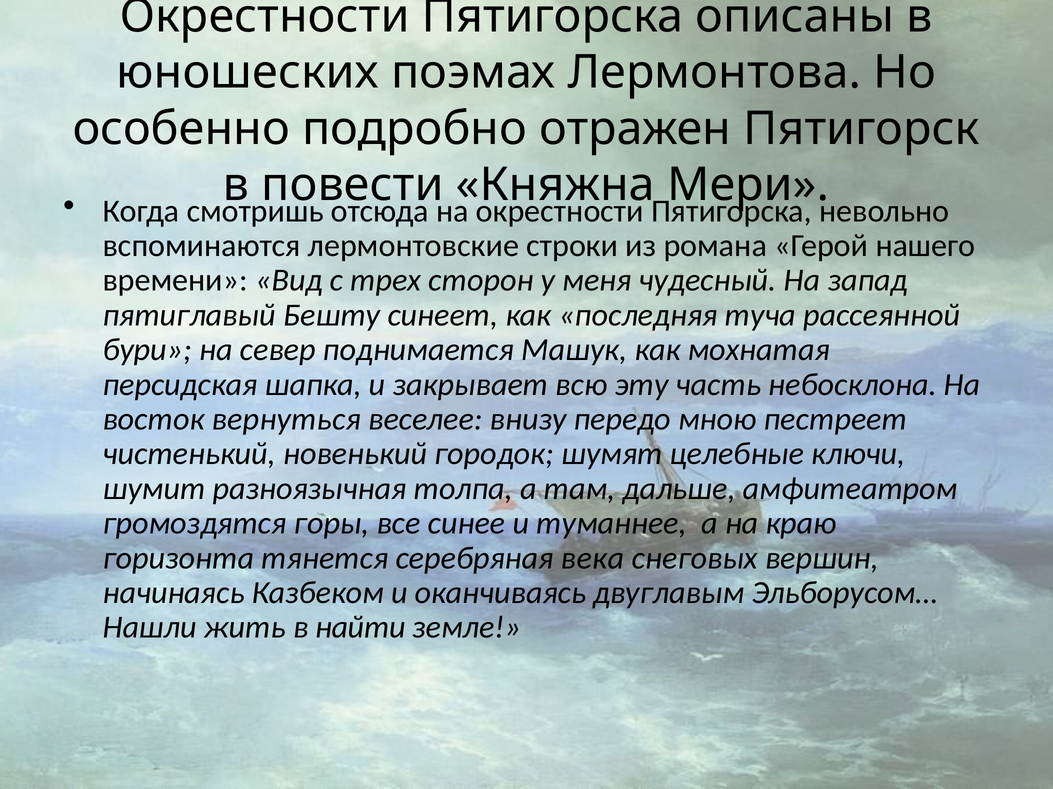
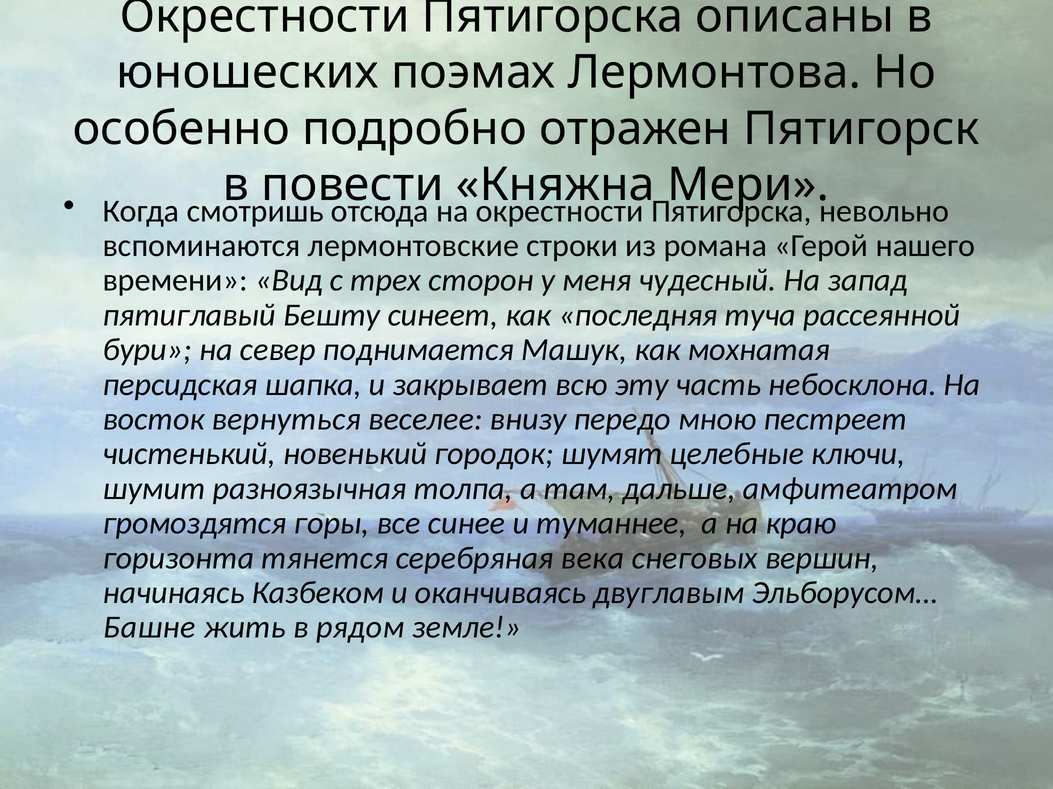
Нашли: Нашли -> Башне (149, 628)
найти: найти -> рядом (360, 628)
